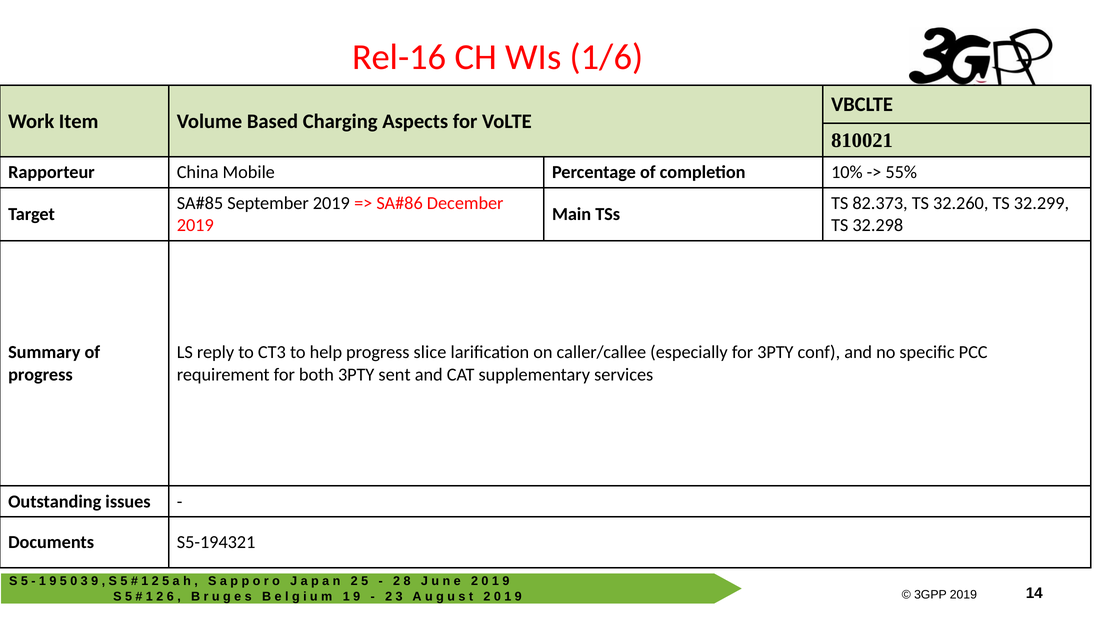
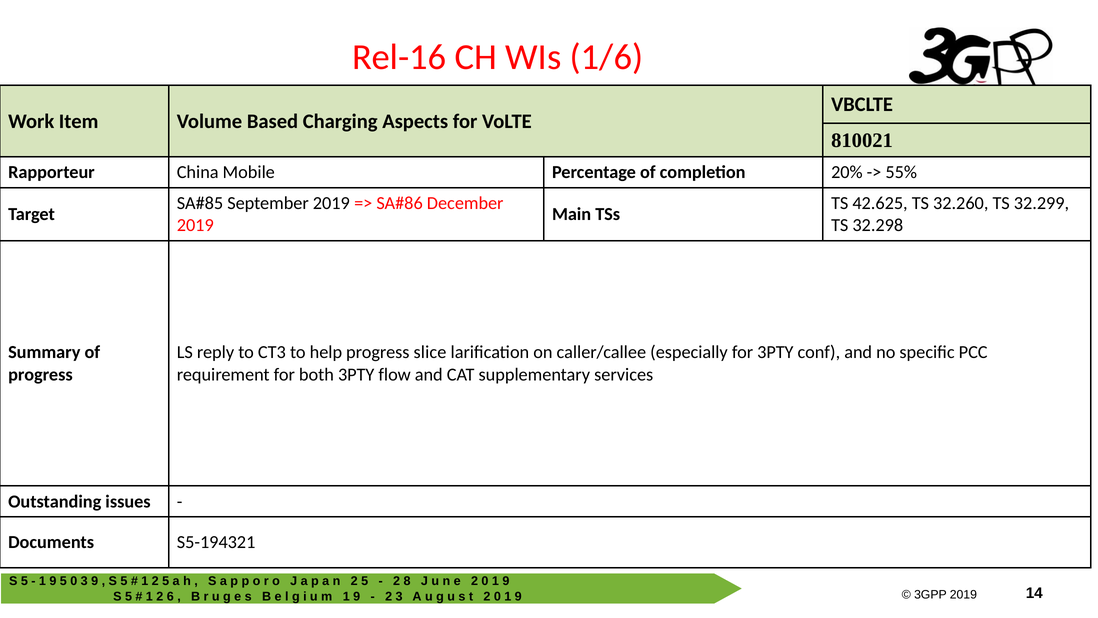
10%: 10% -> 20% (847, 172)
82.373: 82.373 -> 42.625 (880, 203)
sent: sent -> flow (395, 374)
